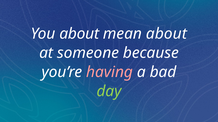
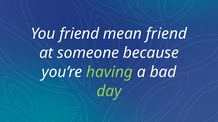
You about: about -> friend (79, 34)
mean about: about -> friend (166, 34)
having colour: pink -> light green (110, 72)
